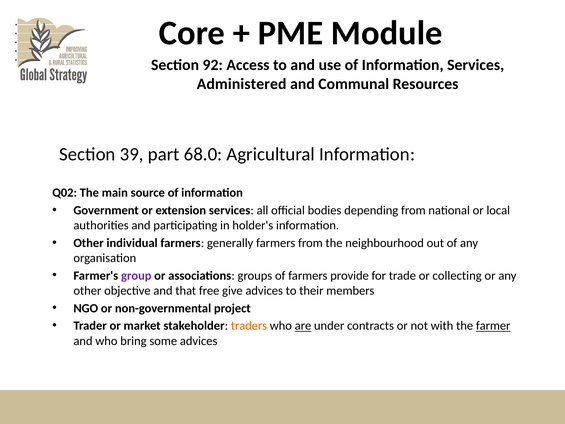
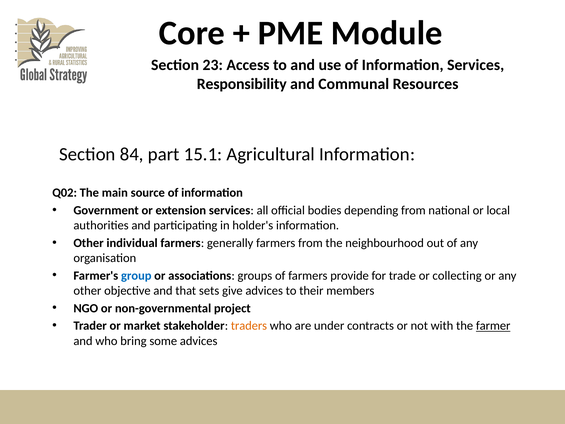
92: 92 -> 23 (213, 65)
Administered: Administered -> Responsibility (242, 84)
39: 39 -> 84 (132, 154)
68.0: 68.0 -> 15.1 (203, 154)
group colour: purple -> blue (136, 275)
free: free -> sets (209, 290)
are underline: present -> none (303, 326)
